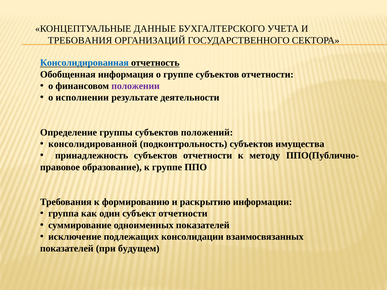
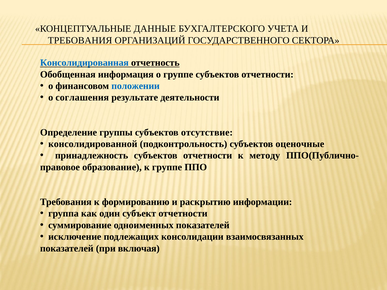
положении colour: purple -> blue (136, 86)
исполнении: исполнении -> соглашения (82, 98)
положений: положений -> отсутствие (207, 132)
имущества: имущества -> оценочные (300, 144)
будущем: будущем -> включая (139, 249)
